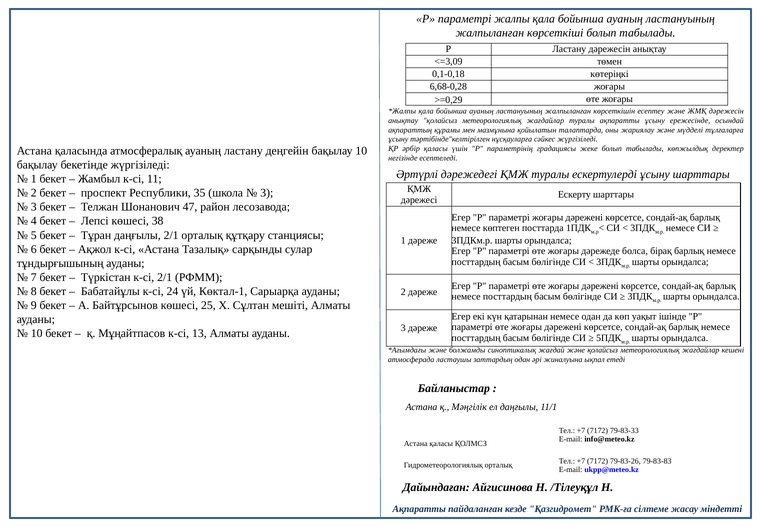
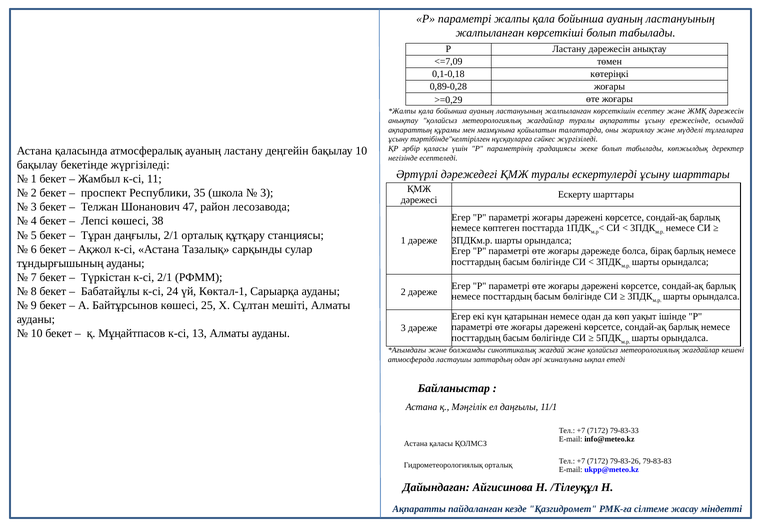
<=3,09: <=3,09 -> <=7,09 (448, 61)
6,68-0,28: 6,68-0,28 -> 0,89-0,28 (448, 86)
